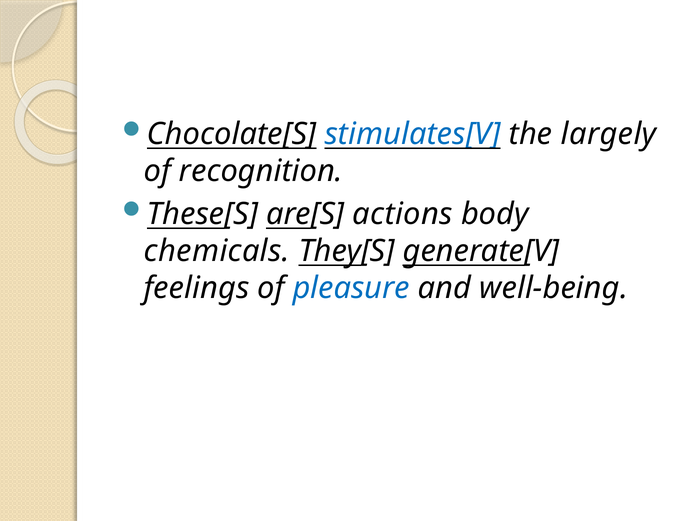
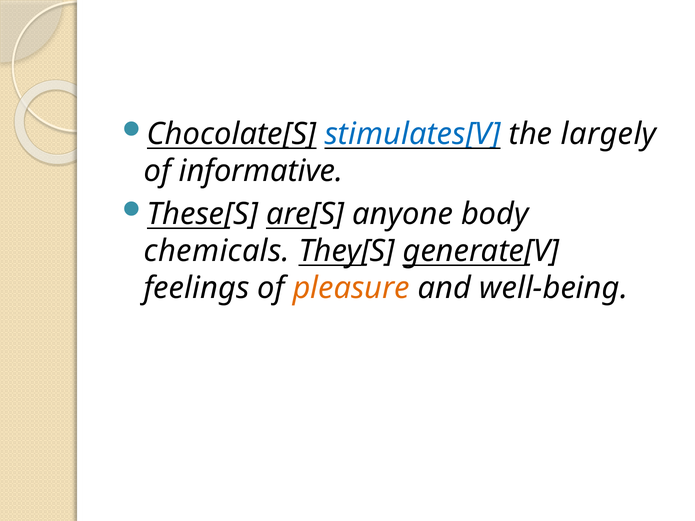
recognition: recognition -> informative (261, 171)
actions: actions -> anyone (403, 214)
pleasure colour: blue -> orange (351, 288)
